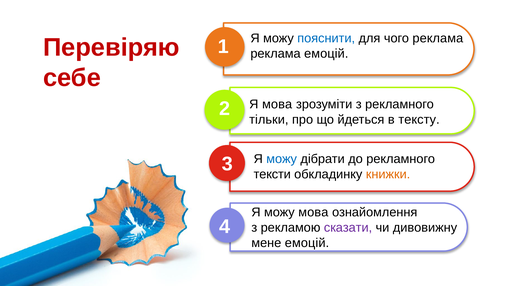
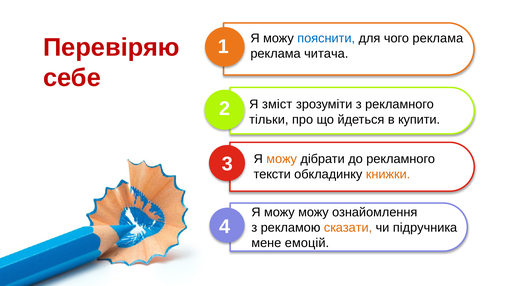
реклама емоцій: емоцій -> читача (326, 54)
Я мова: мова -> зміст (277, 104)
тексту: тексту -> купити (419, 120)
можу colour: blue -> orange (282, 159)
можу мова: мова -> можу (313, 213)
сказати colour: purple -> orange (348, 228)
дивовижну: дивовижну -> підручника (425, 228)
